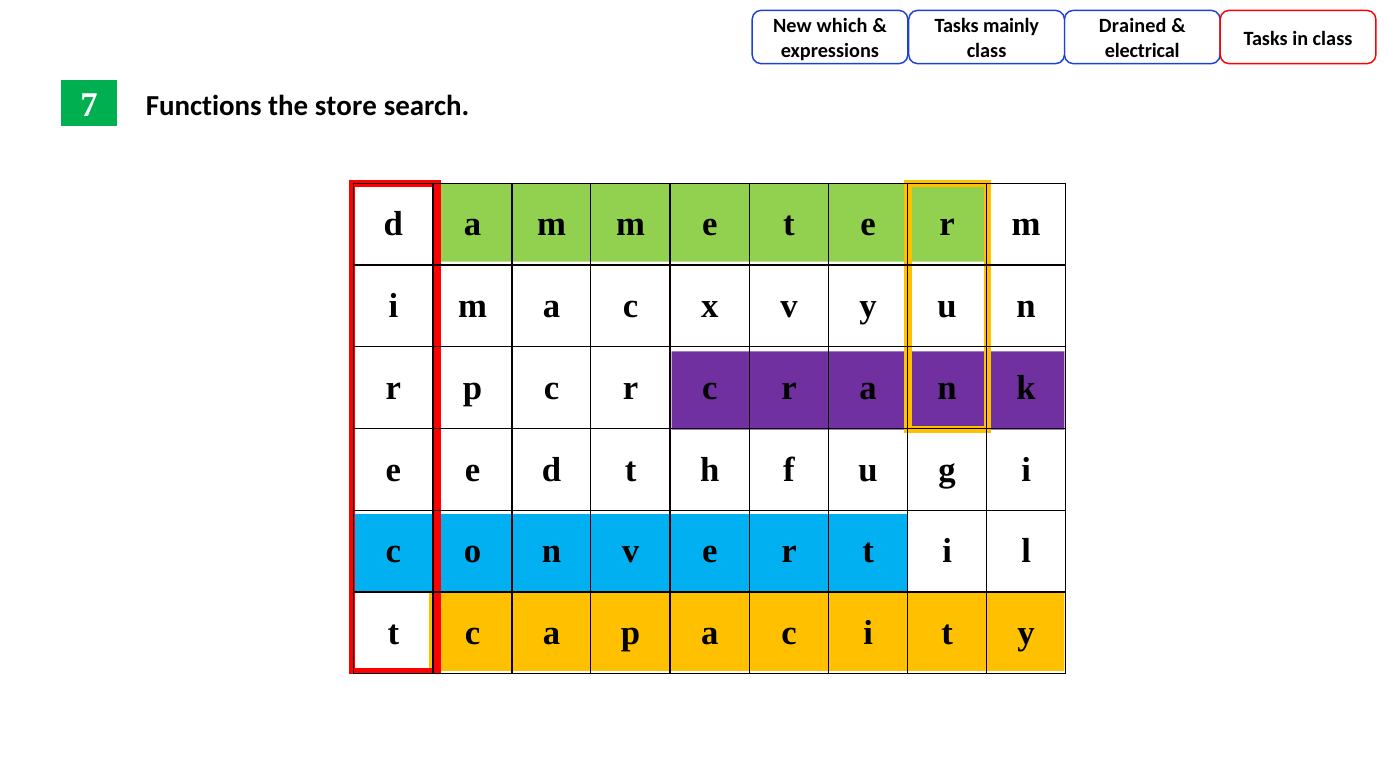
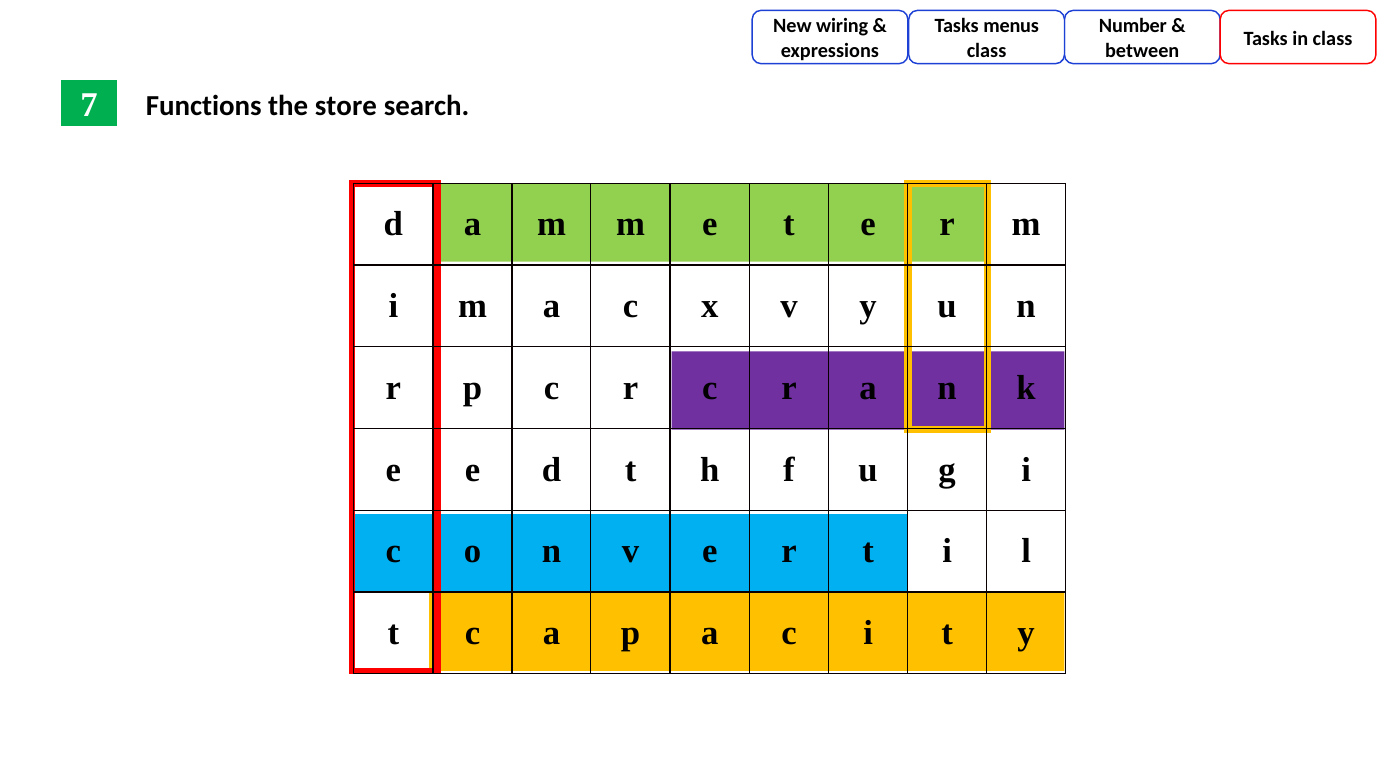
which: which -> wiring (842, 26)
mainly: mainly -> menus (1011, 26)
Drained: Drained -> Number (1133, 26)
electrical: electrical -> between (1142, 51)
